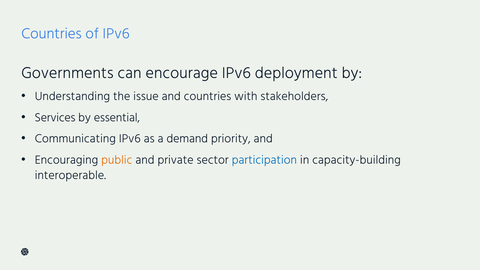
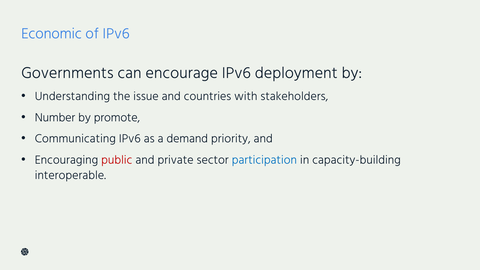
Countries: Countries -> Economic (52, 33)
Services: Services -> Number (55, 117)
essential: essential -> promote (117, 117)
public colour: orange -> red (117, 160)
